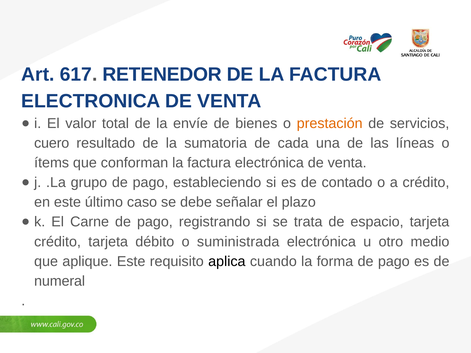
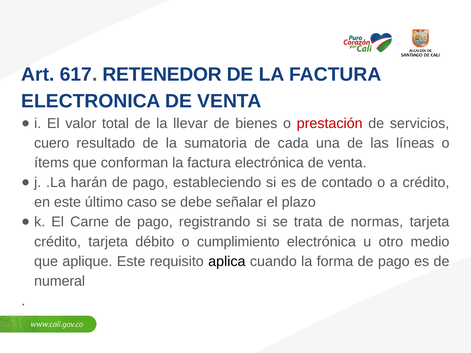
envíe: envíe -> llevar (190, 124)
prestación colour: orange -> red (330, 124)
grupo: grupo -> harán (89, 183)
espacio: espacio -> normas (377, 222)
suministrada: suministrada -> cumplimiento (238, 242)
